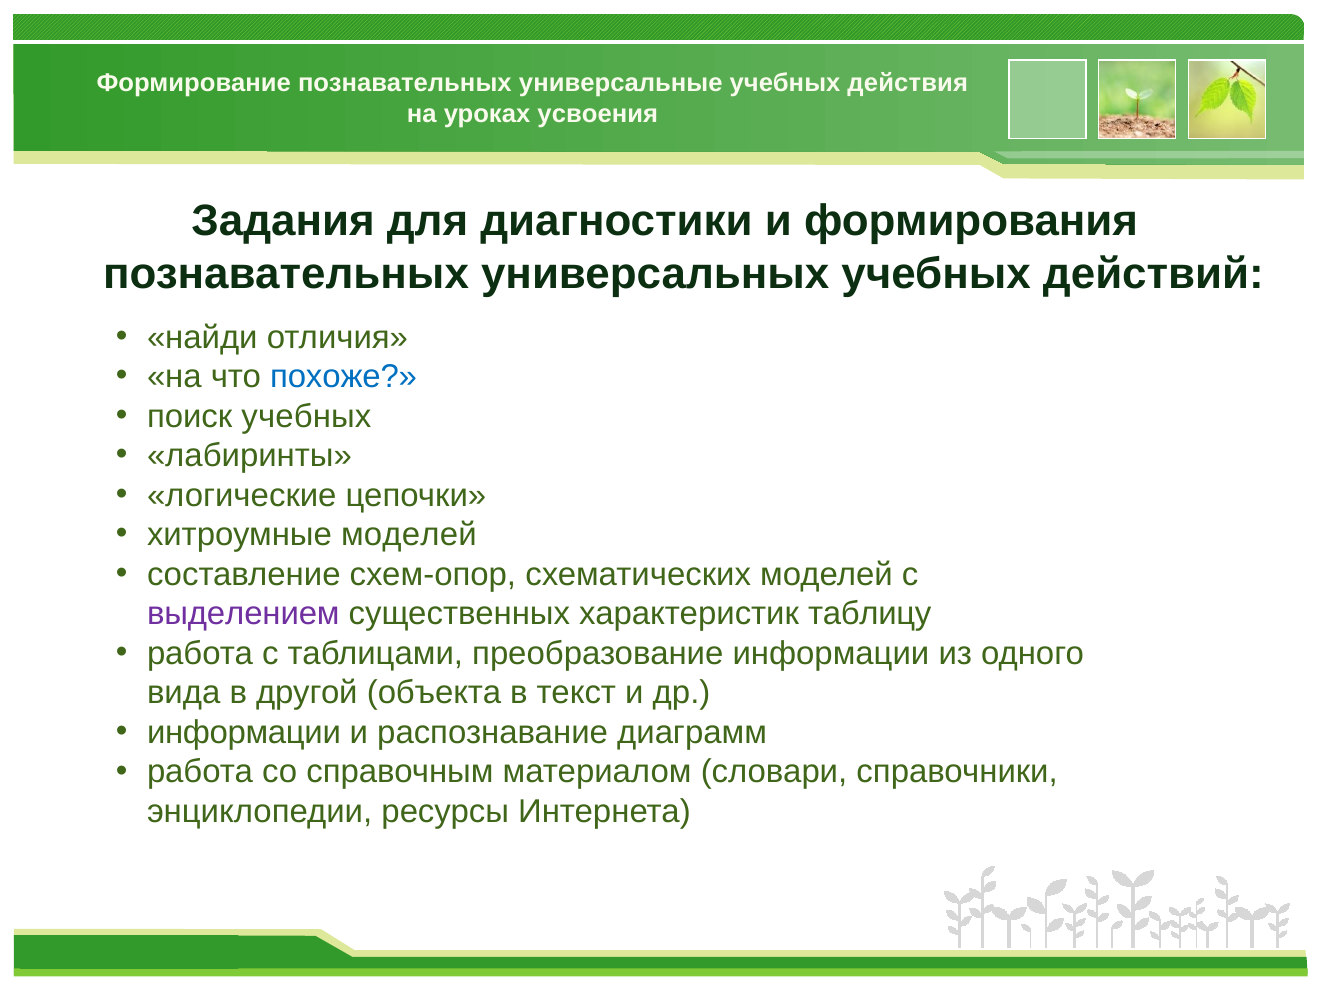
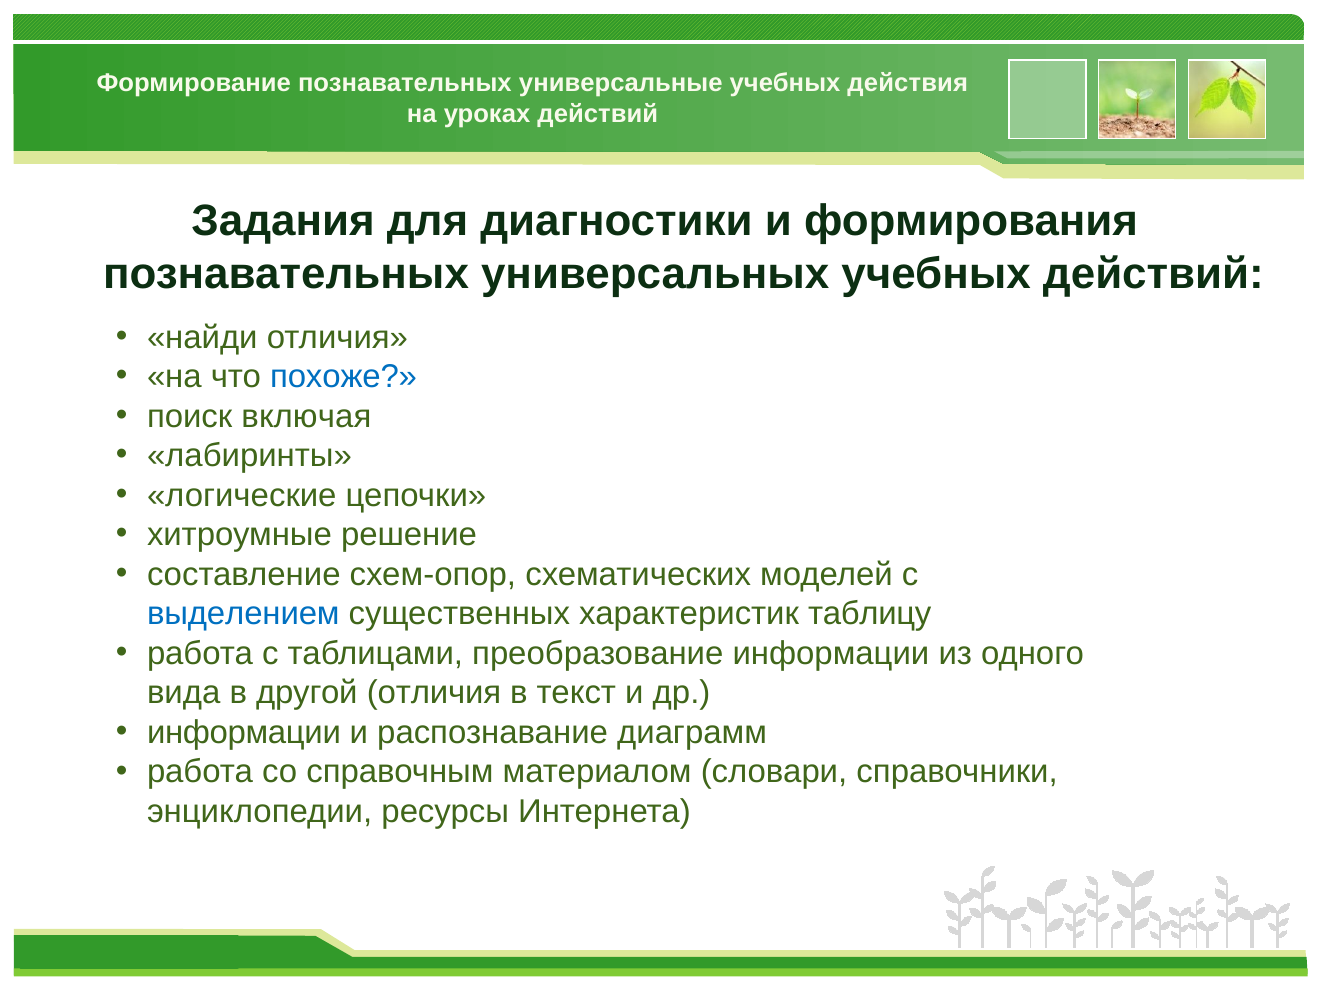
уроках усвоения: усвоения -> действий (598, 114)
поиск учебных: учебных -> включая (306, 416)
хитроумные моделей: моделей -> решение (409, 535)
выделением colour: purple -> blue (243, 614)
другой объекта: объекта -> отличия (434, 693)
